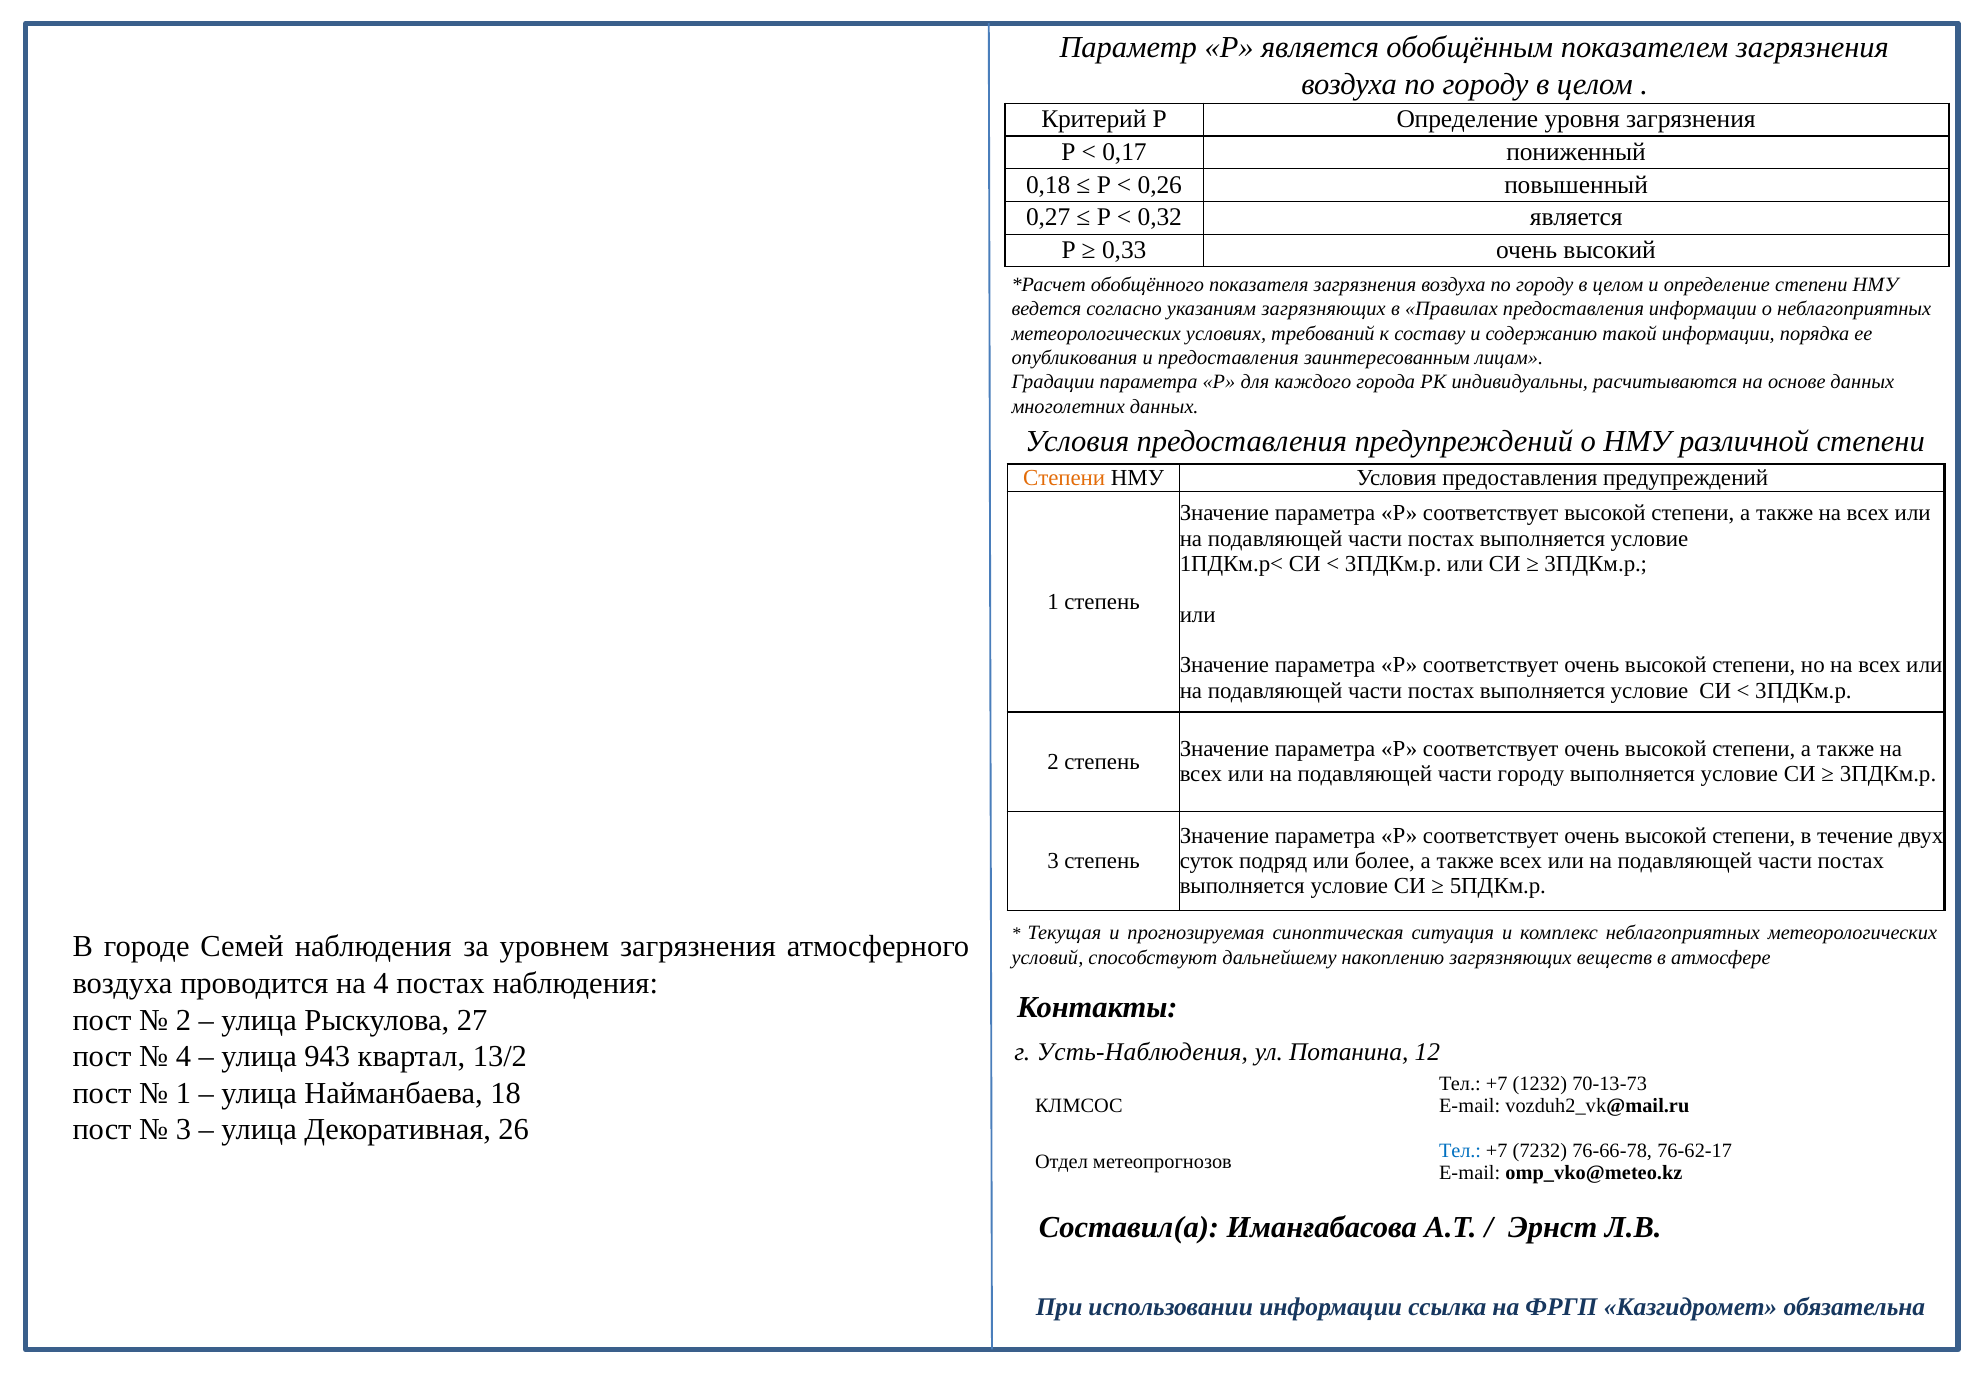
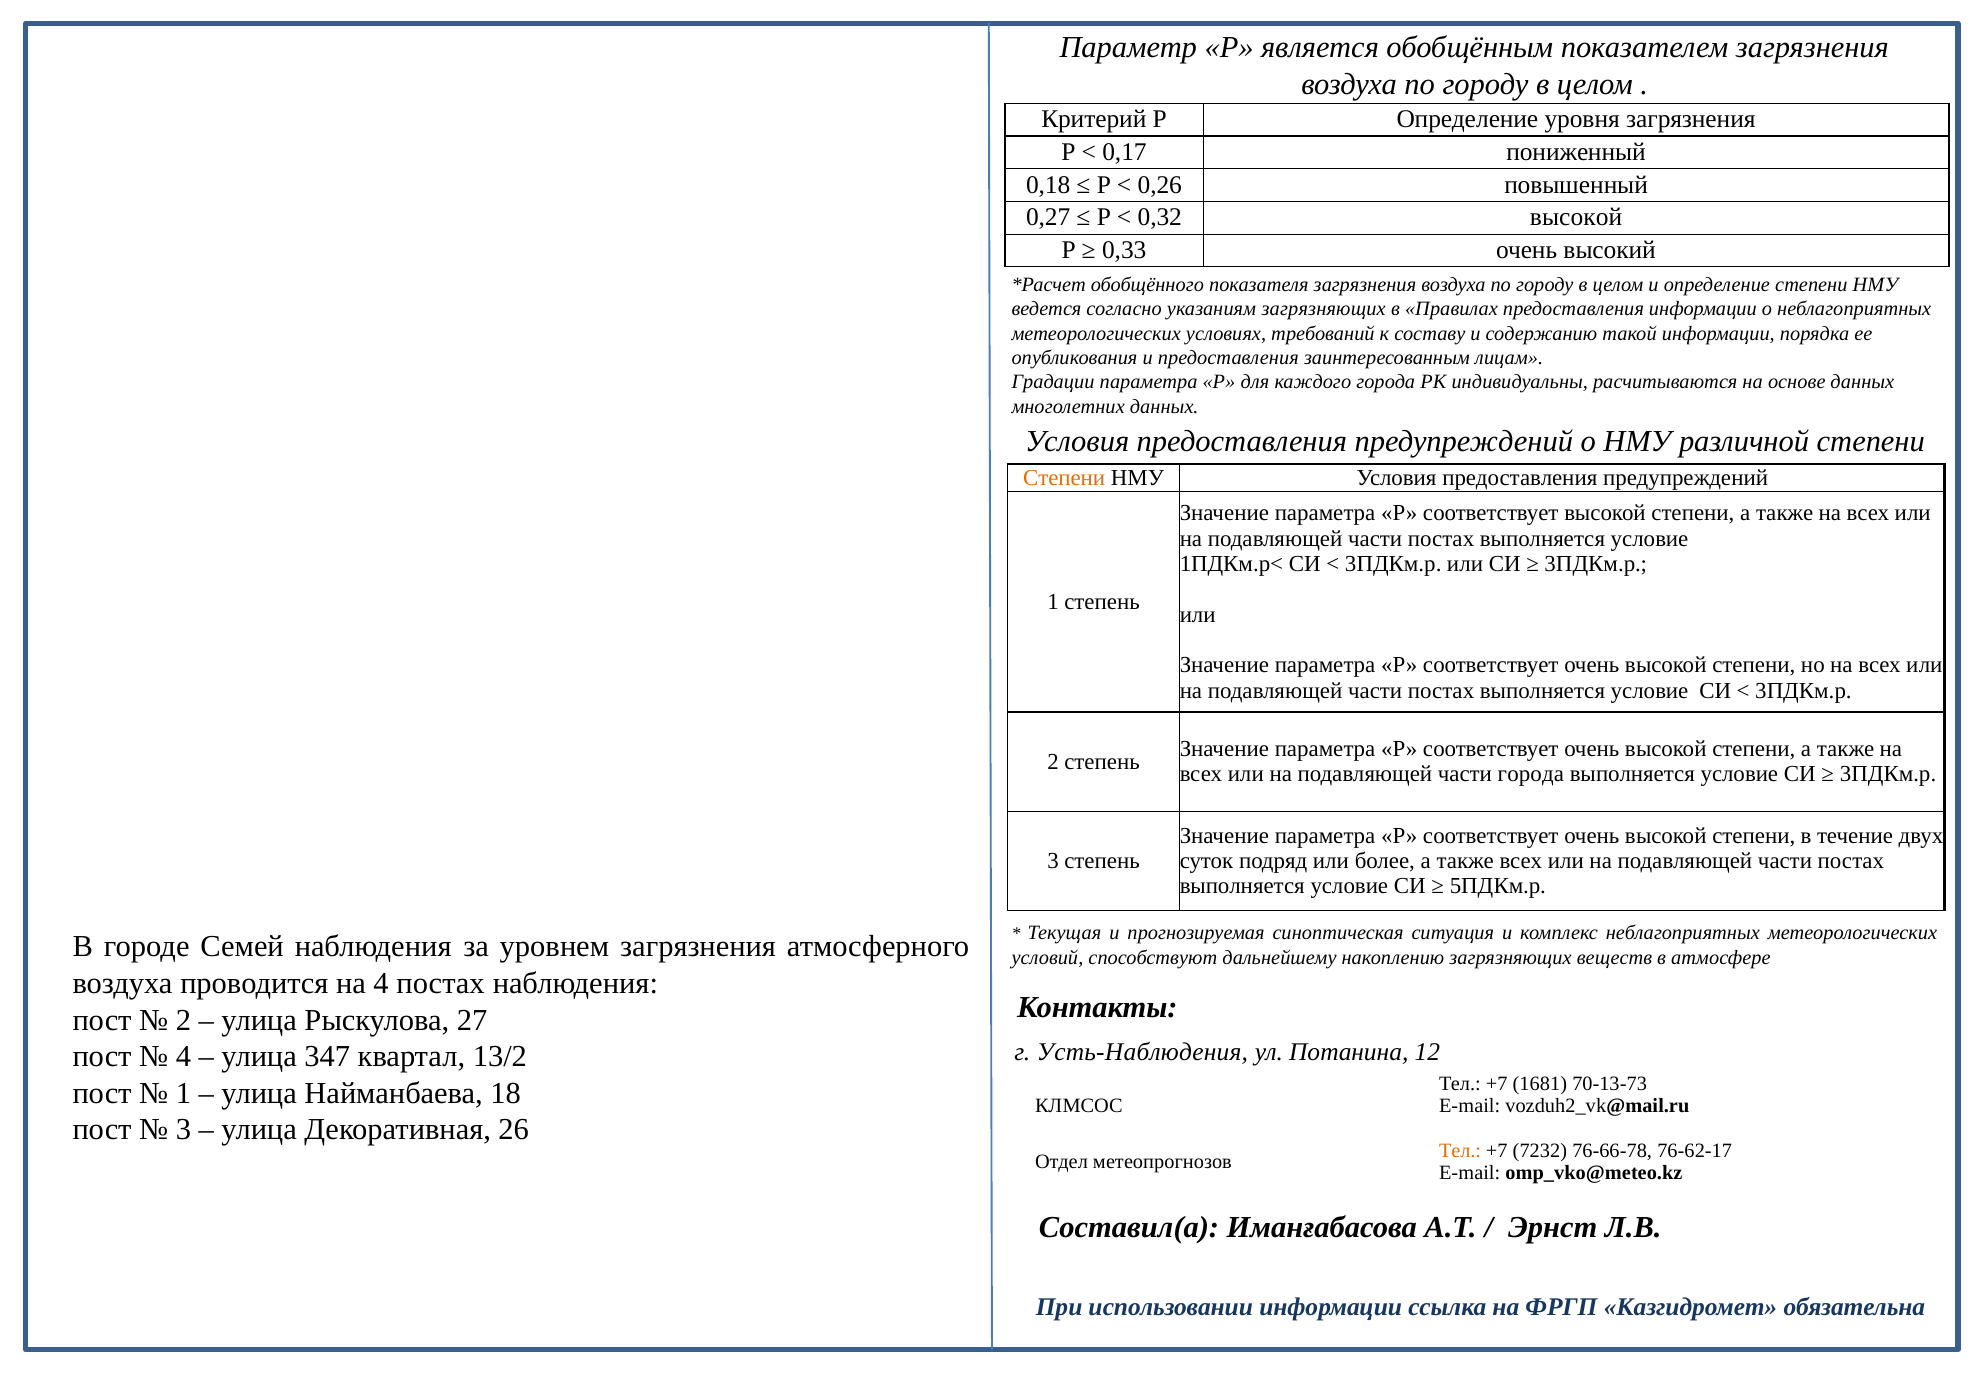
0,32 является: является -> высокой (1576, 218)
части городу: городу -> города (1531, 775)
943: 943 -> 347 (327, 1057)
1232: 1232 -> 1681 (1540, 1084)
Тел colour: blue -> orange (1460, 1151)
